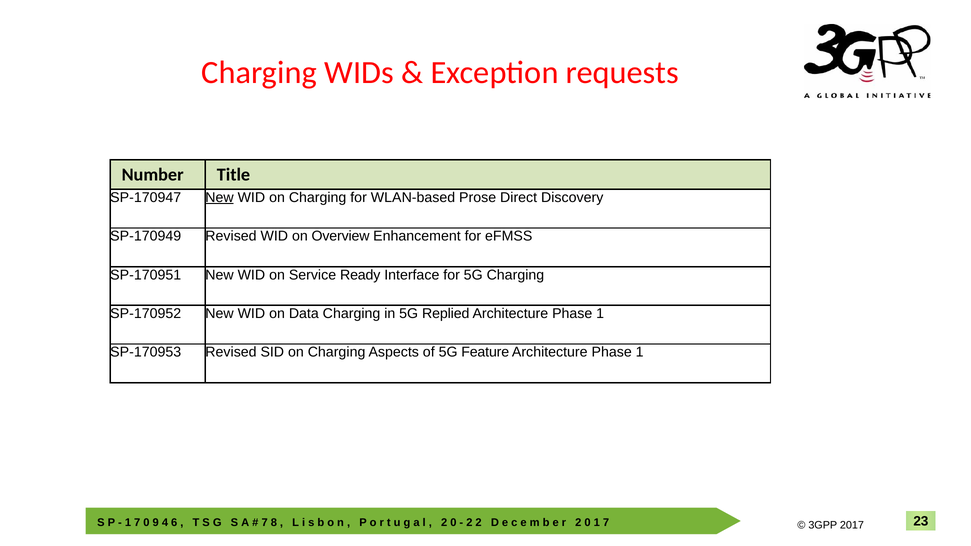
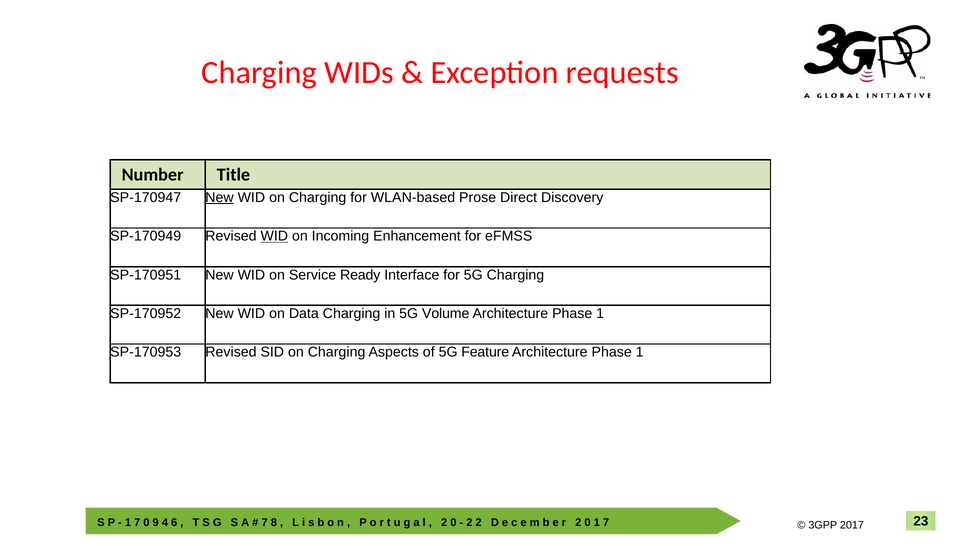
WID underline: none -> present (274, 236)
Overview: Overview -> Incoming (340, 236)
Replied: Replied -> Volume (446, 314)
